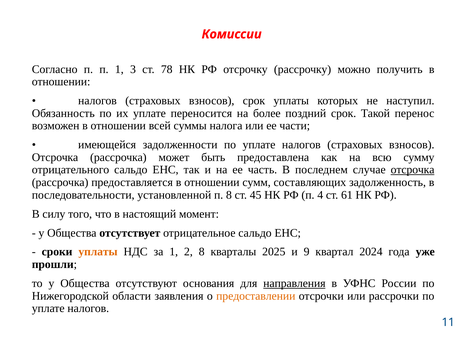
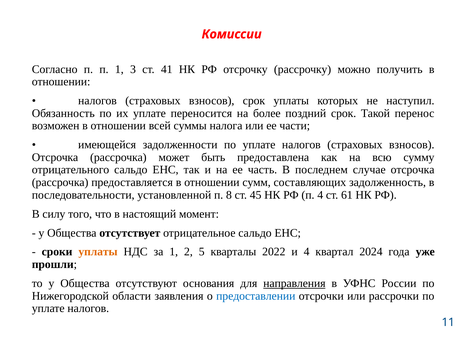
78: 78 -> 41 (167, 69)
отсрочка underline: present -> none (413, 169)
2 8: 8 -> 5 (202, 251)
2025: 2025 -> 2022 (274, 251)
и 9: 9 -> 4 (307, 251)
предоставлении colour: orange -> blue (256, 295)
